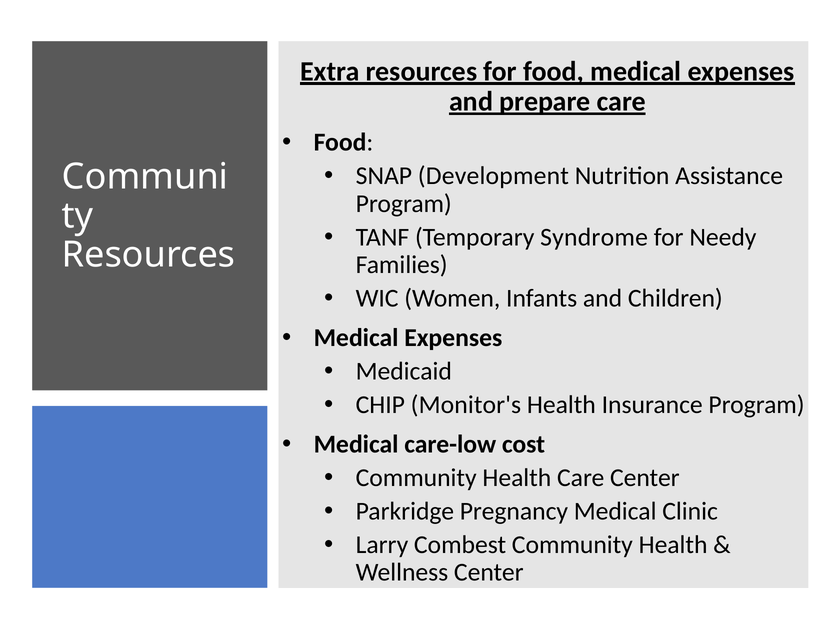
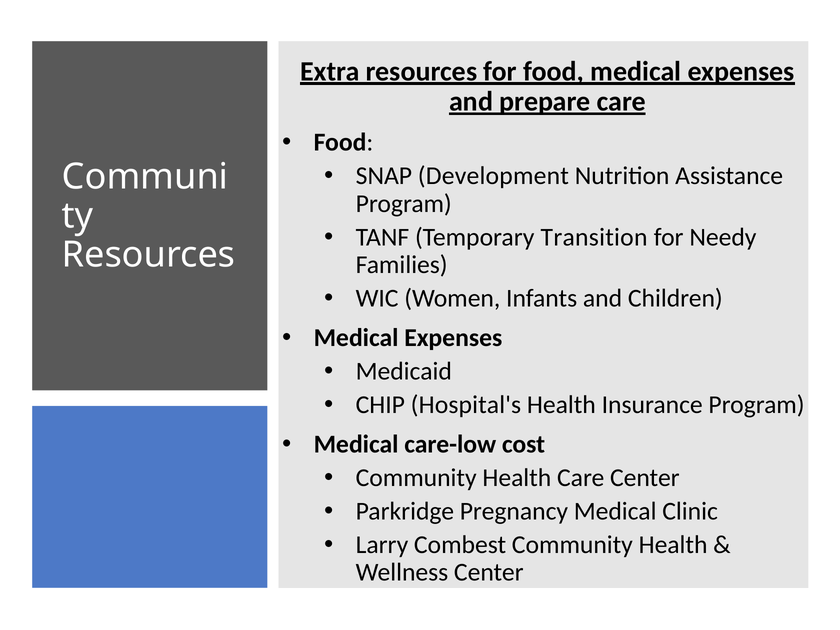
Syndrome: Syndrome -> Transition (594, 237)
Monitor's: Monitor's -> Hospital's (466, 405)
